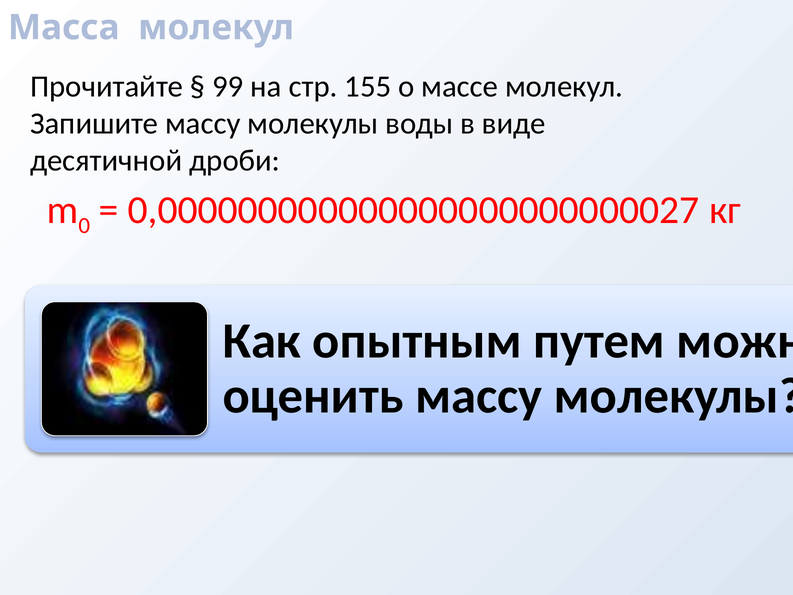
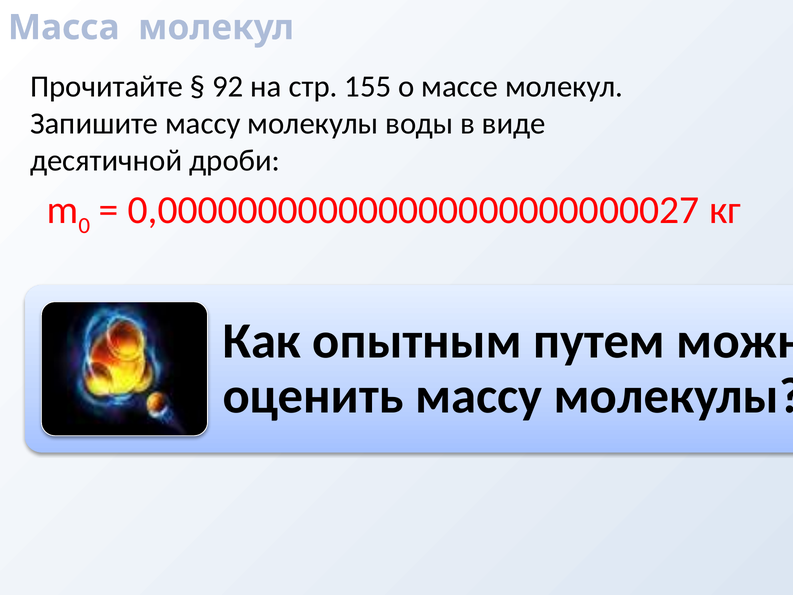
99: 99 -> 92 (228, 86)
